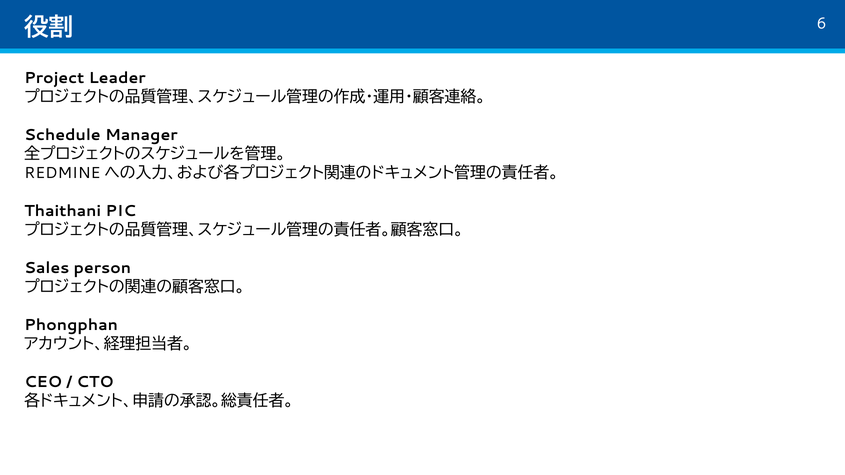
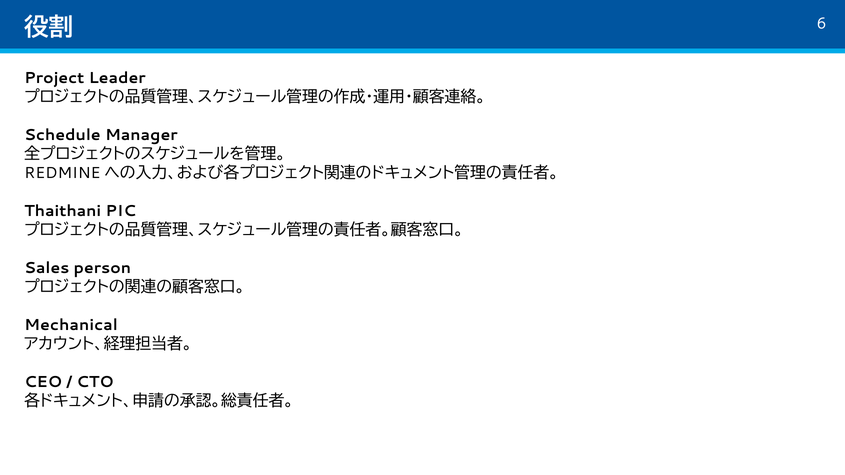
Phongphan: Phongphan -> Mechanical (71, 325)
